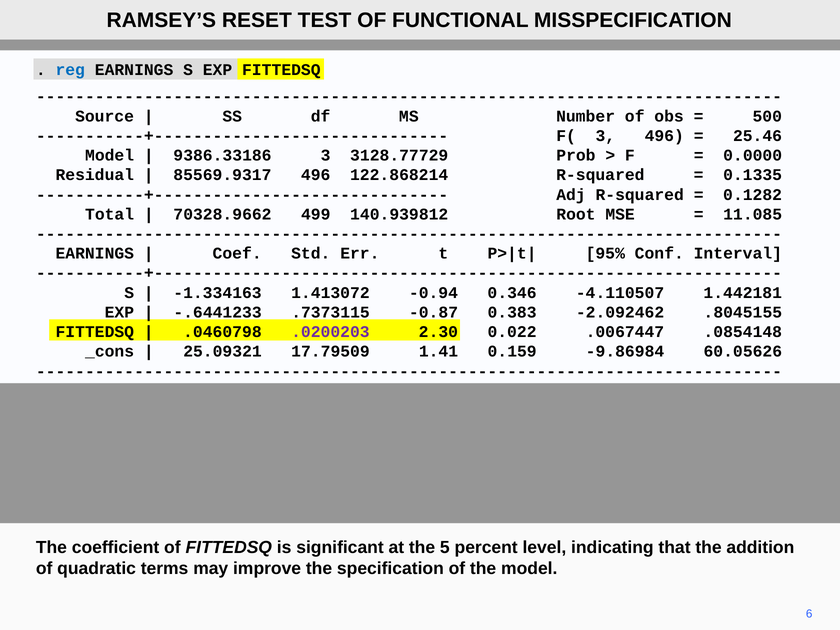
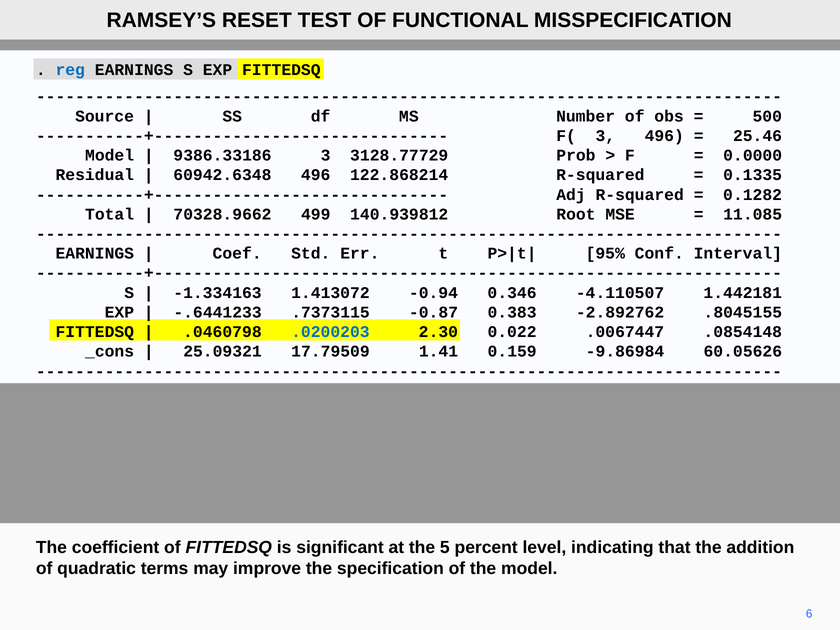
85569.9317: 85569.9317 -> 60942.6348 (222, 175)
-2.092462: -2.092462 -> -2.892762 (620, 312)
.0200203 colour: purple -> blue (330, 332)
